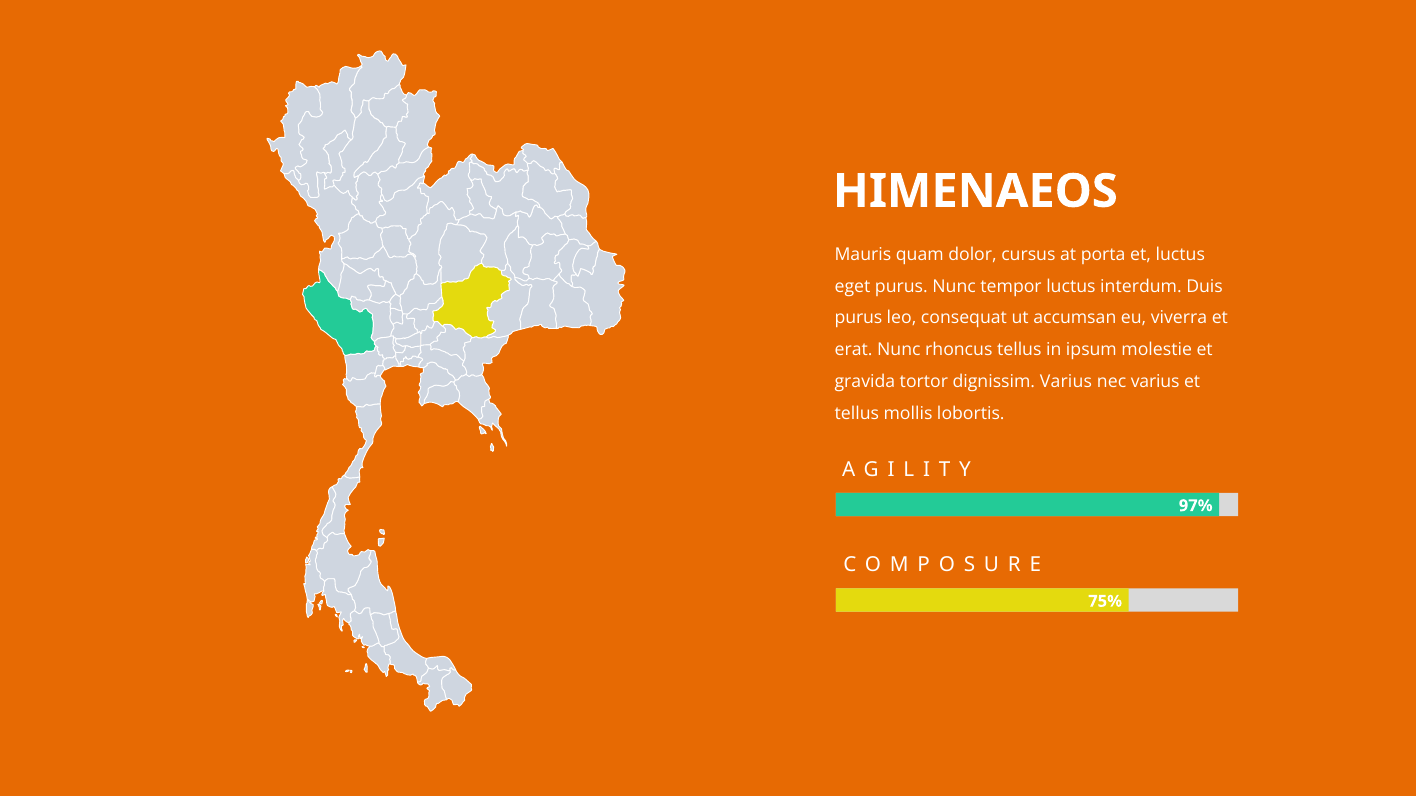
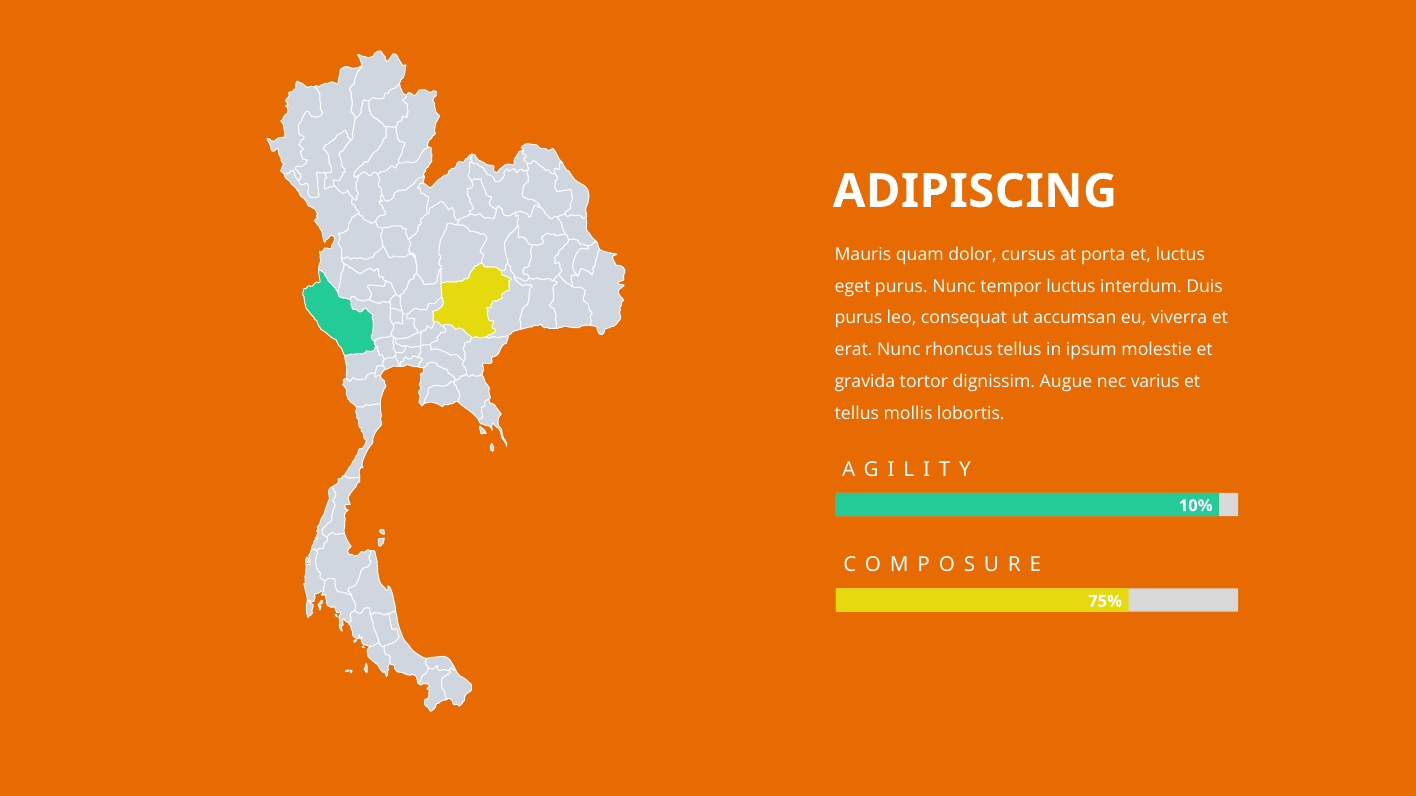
HIMENAEOS: HIMENAEOS -> ADIPISCING (975, 191)
dignissim Varius: Varius -> Augue (1066, 382)
97%: 97% -> 10% (1196, 506)
